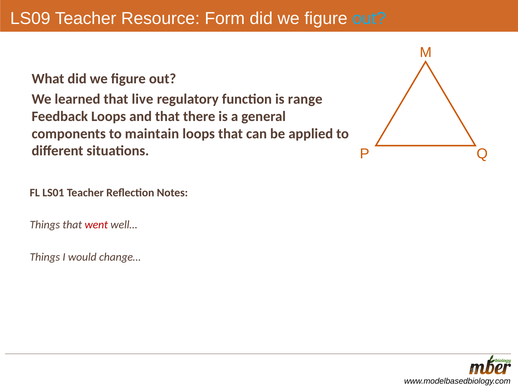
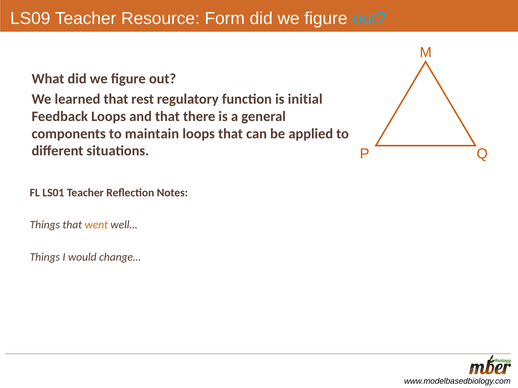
live: live -> rest (143, 99)
range: range -> initial (305, 99)
went colour: red -> orange (96, 225)
